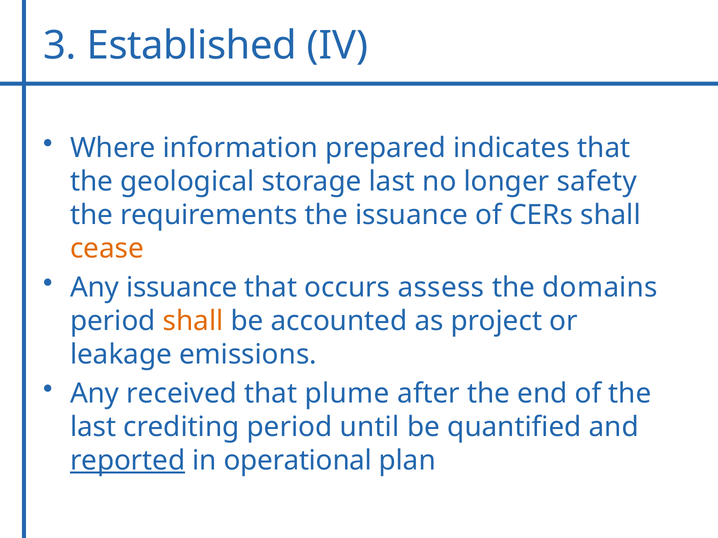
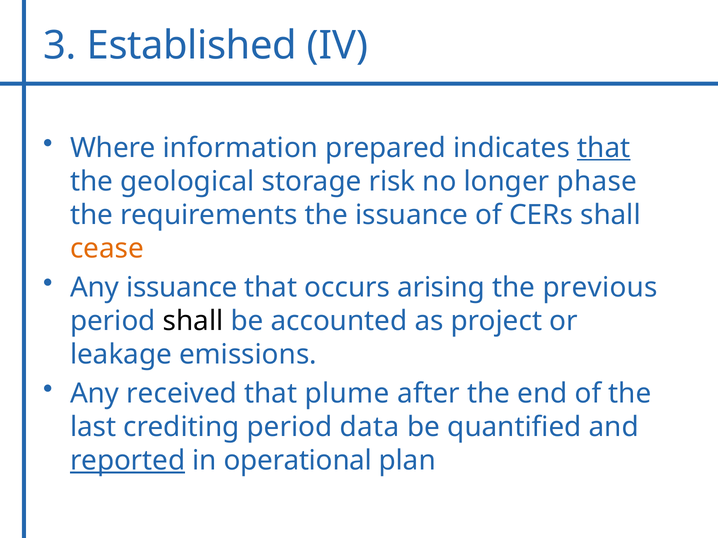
that underline: none -> present (604, 148)
storage last: last -> risk (392, 181)
safety: safety -> phase (597, 181)
assess: assess -> arising (441, 288)
domains: domains -> previous (600, 288)
shall colour: orange -> black (193, 321)
until: until -> data (370, 427)
